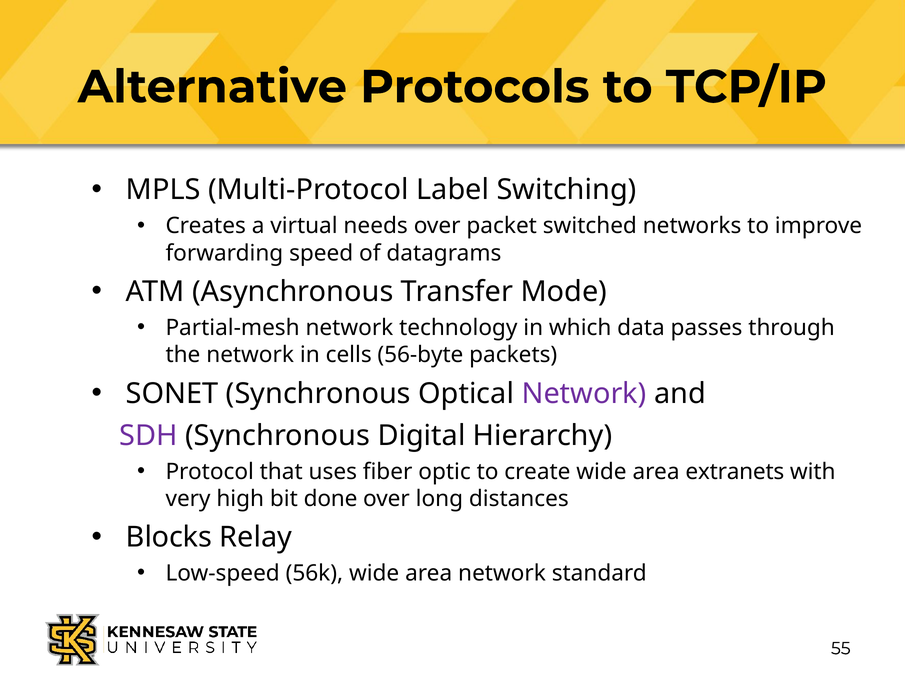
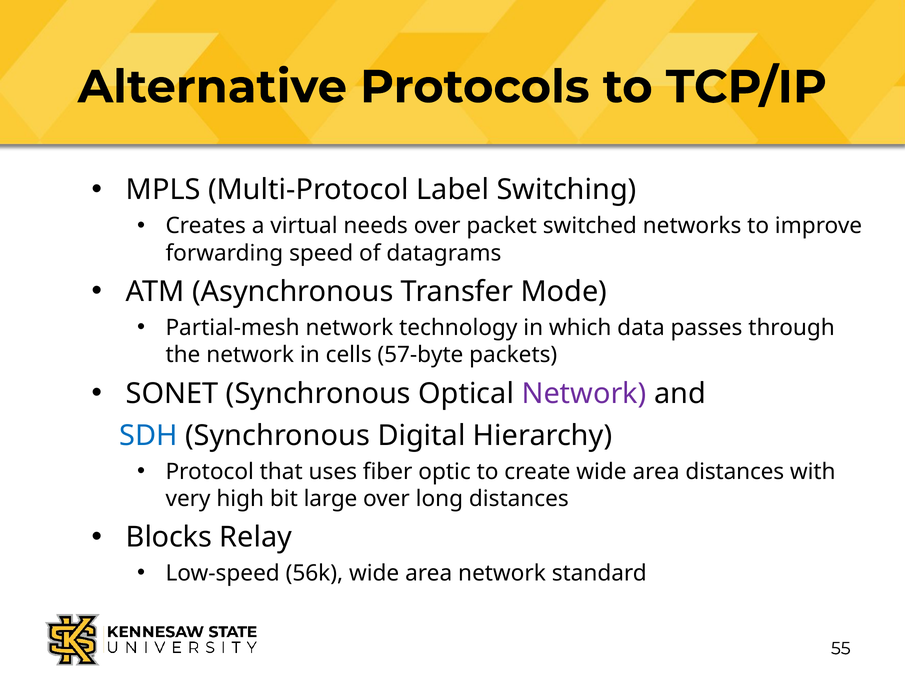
56-byte: 56-byte -> 57-byte (420, 355)
SDH colour: purple -> blue (149, 435)
area extranets: extranets -> distances (735, 471)
done: done -> large (331, 499)
